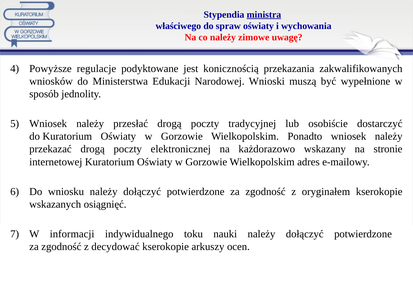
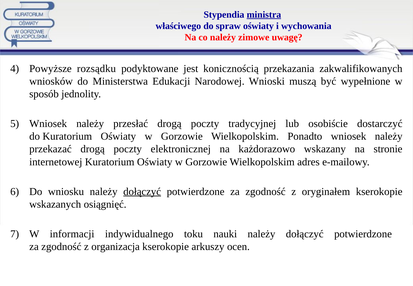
regulacje: regulacje -> rozsądku (96, 69)
dołączyć underline: none -> present (142, 191)
decydować: decydować -> organizacja (116, 247)
